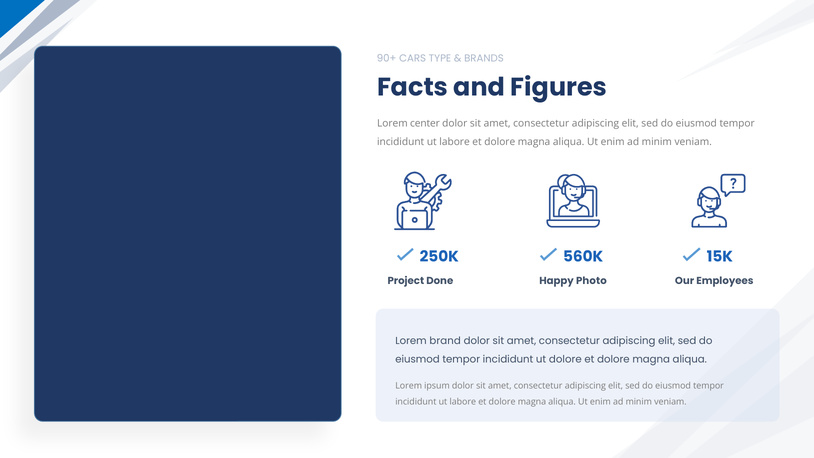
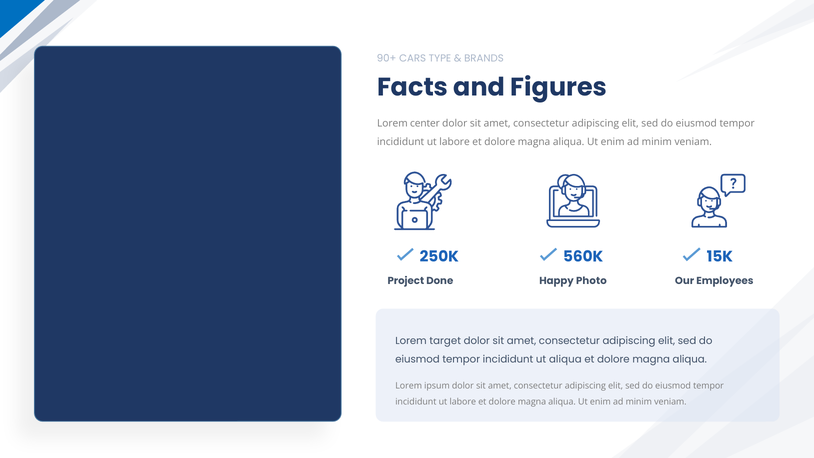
brand: brand -> target (445, 341)
ut dolore: dolore -> aliqua (565, 359)
